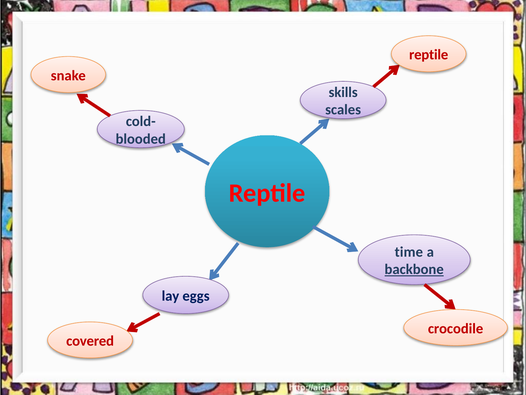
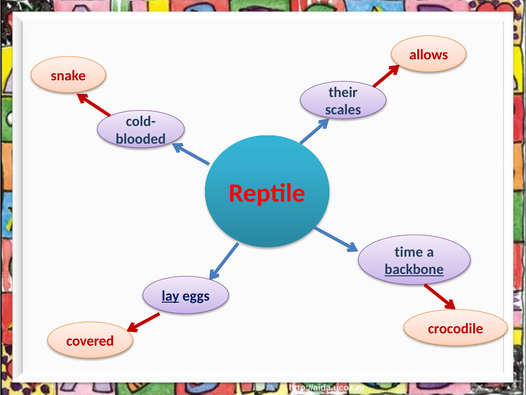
reptile: reptile -> allows (429, 55)
skills: skills -> their (343, 92)
lay underline: none -> present (170, 296)
